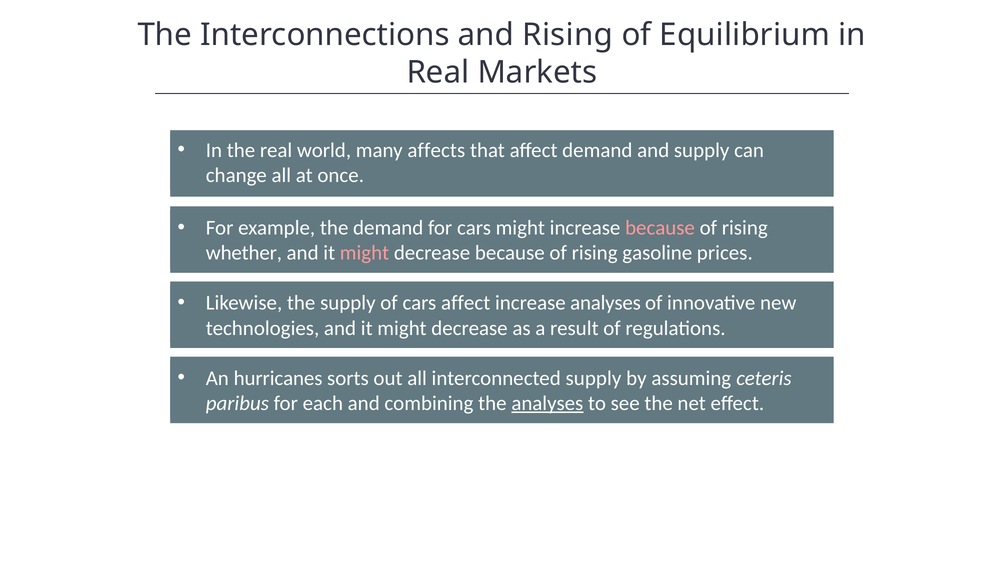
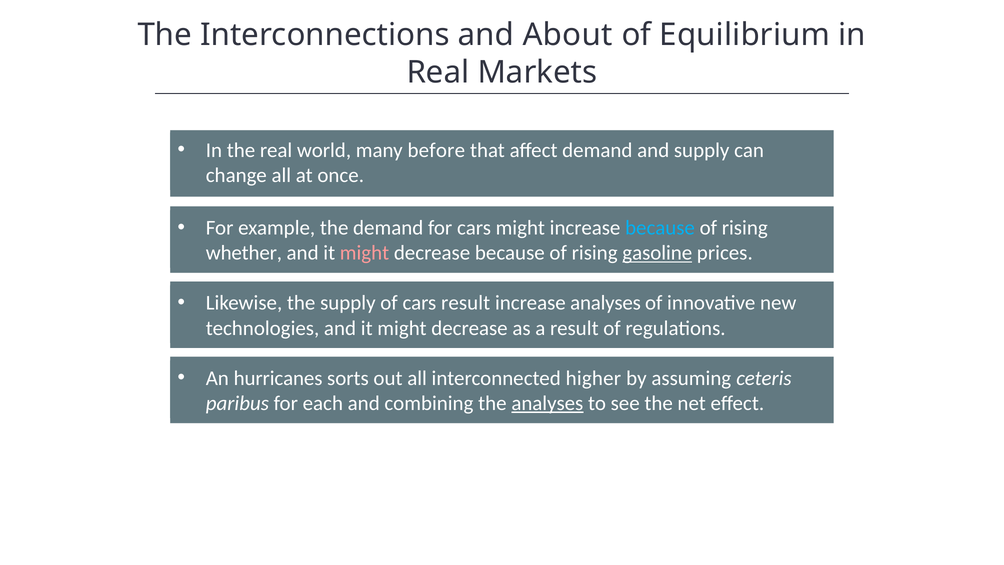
and Rising: Rising -> About (568, 35)
affects: affects -> before (436, 150)
because colour: pink -> light blue (660, 228)
gasoline underline: none -> present (657, 253)
cars affect: affect -> result (466, 303)
interconnected supply: supply -> higher (593, 378)
